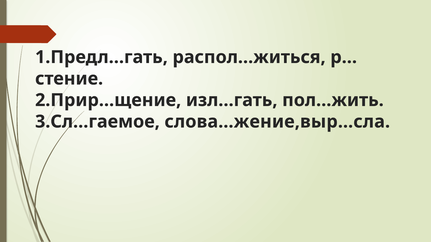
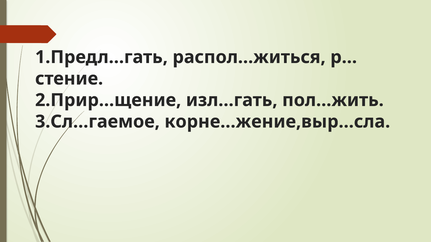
слова…жение,выр…сла: слова…жение,выр…сла -> корне…жение,выр…сла (277, 122)
